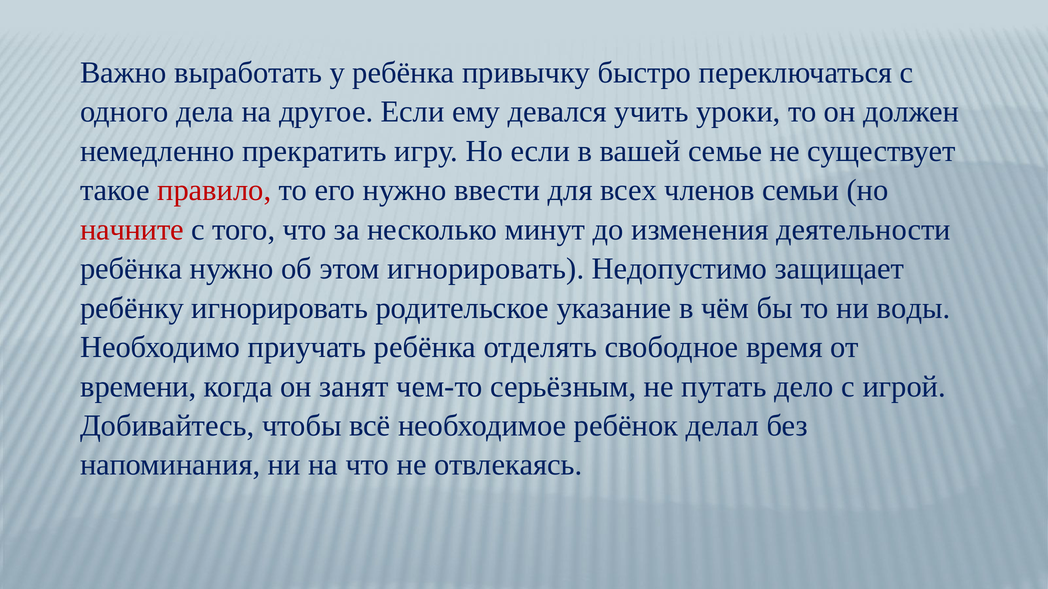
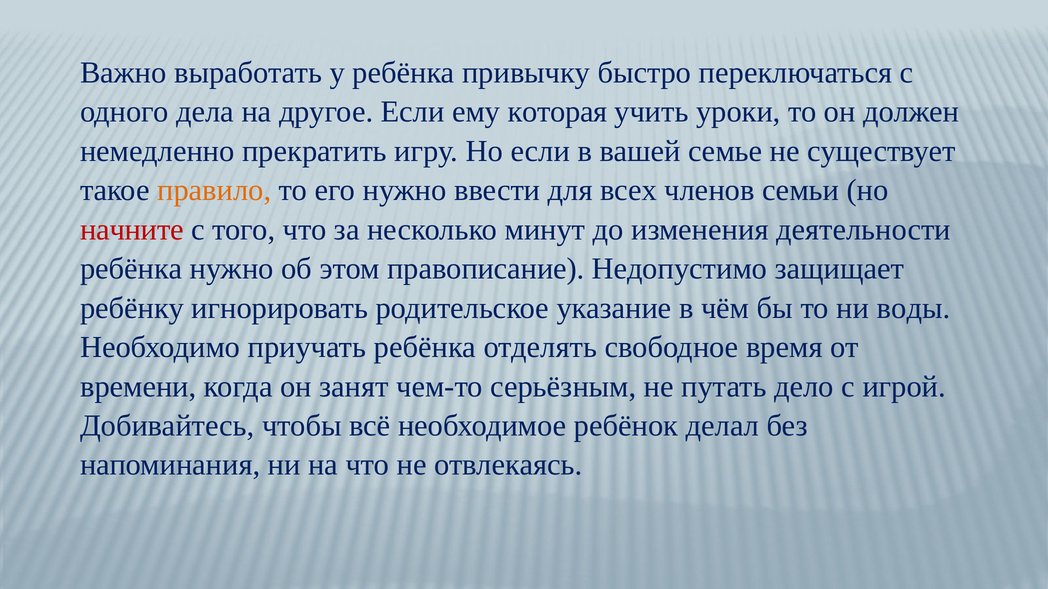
девался: девался -> которая (557, 112)
правило colour: red -> orange (214, 190)
этом игнорировать: игнорировать -> правописание (486, 269)
